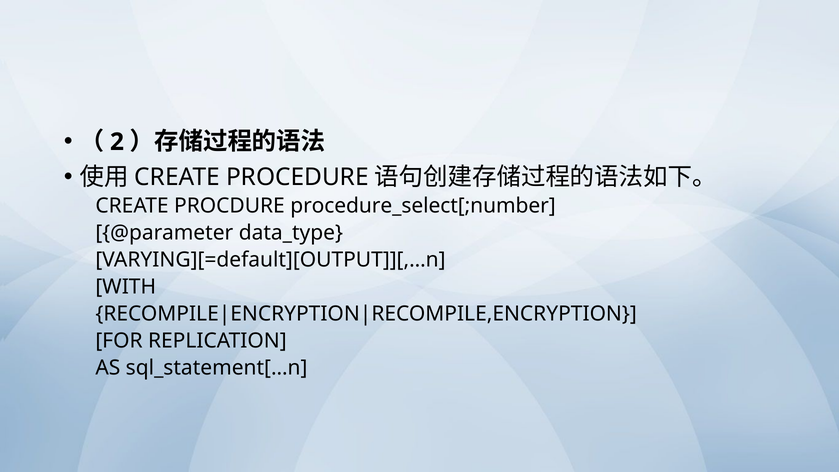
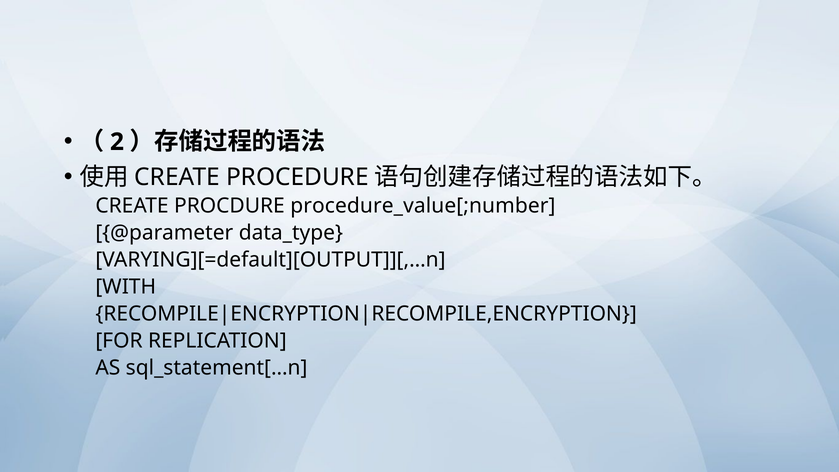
procedure_select[;number: procedure_select[;number -> procedure_value[;number (423, 206)
